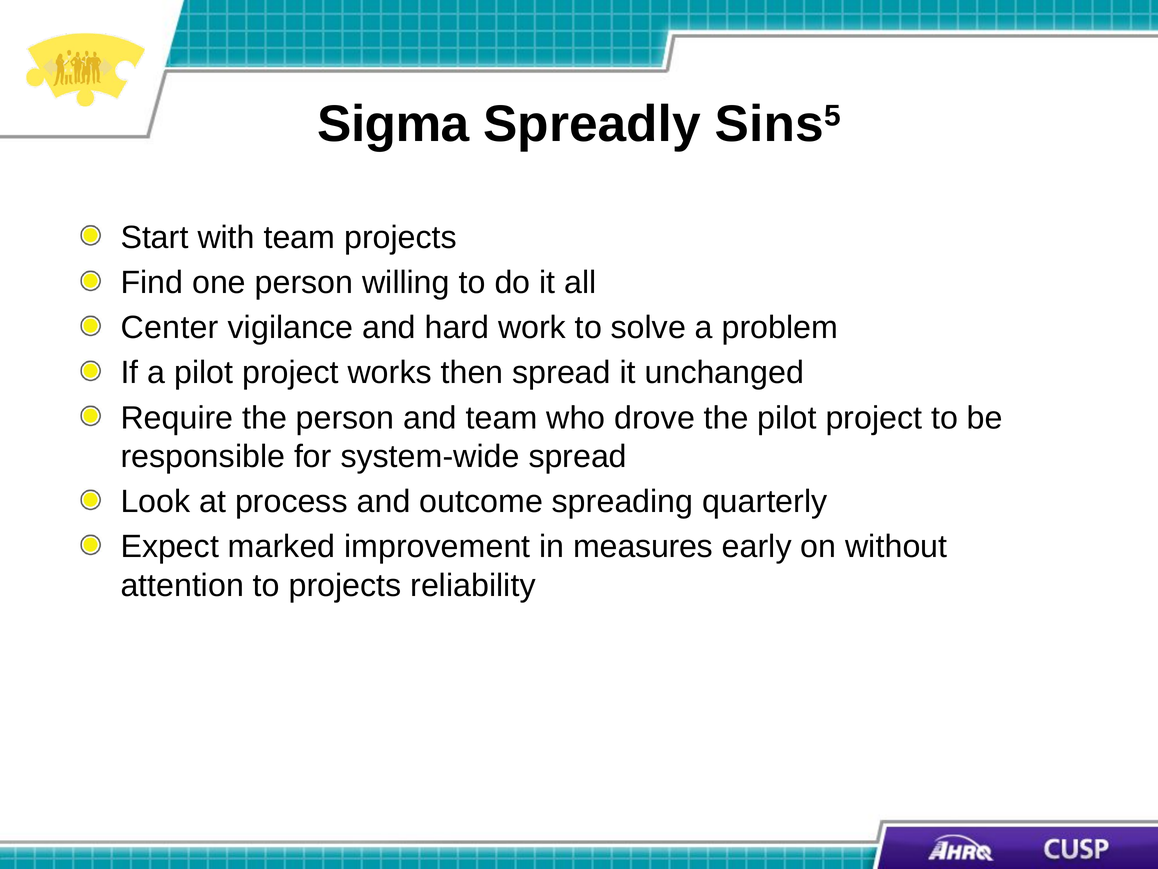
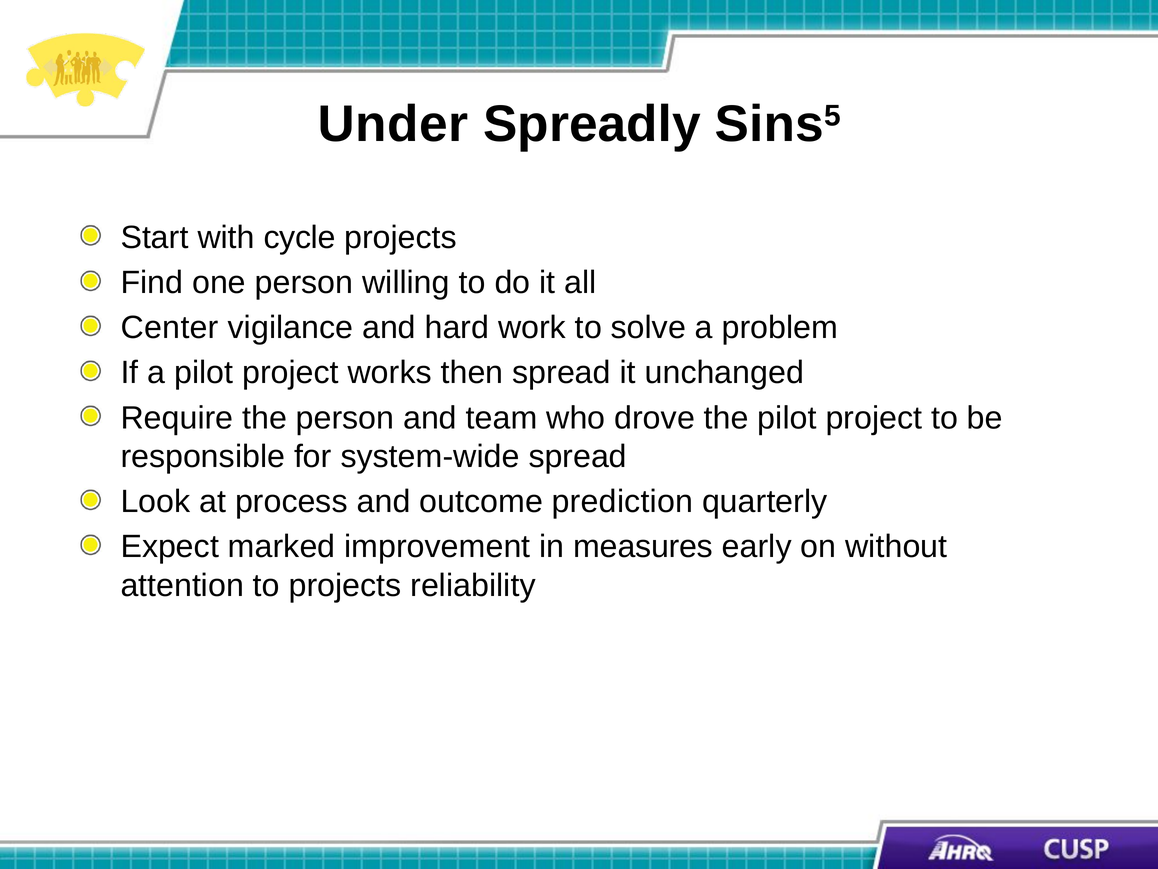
Sigma: Sigma -> Under (393, 124)
with team: team -> cycle (300, 237)
spreading: spreading -> prediction (622, 501)
